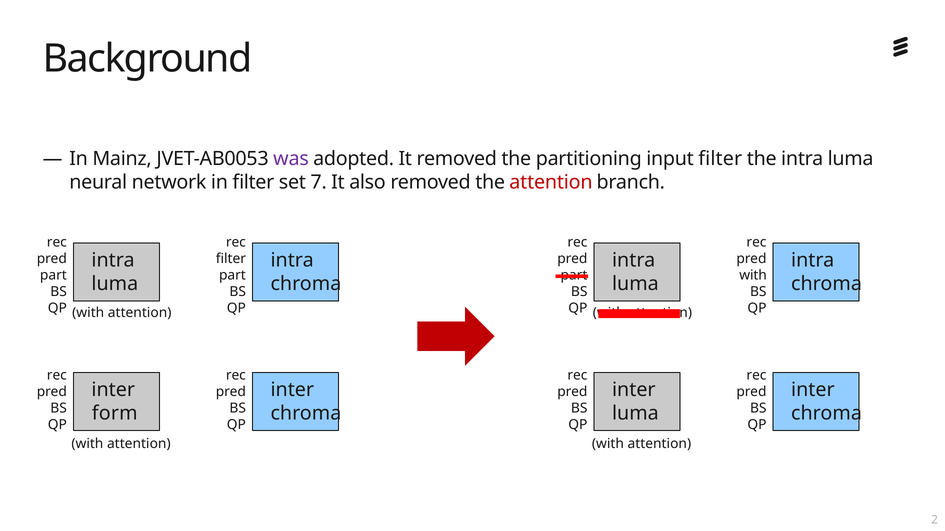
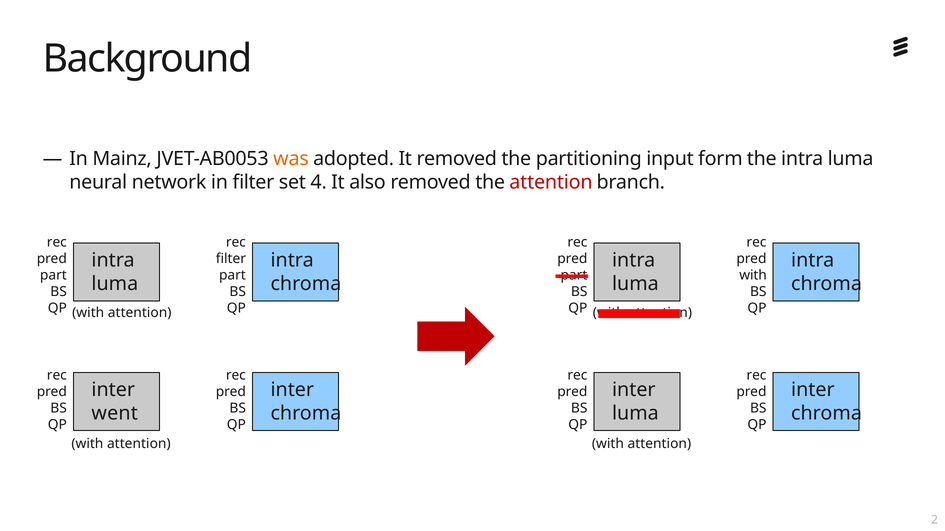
was colour: purple -> orange (291, 159)
input filter: filter -> form (720, 159)
7: 7 -> 4 (319, 183)
form: form -> went (115, 414)
